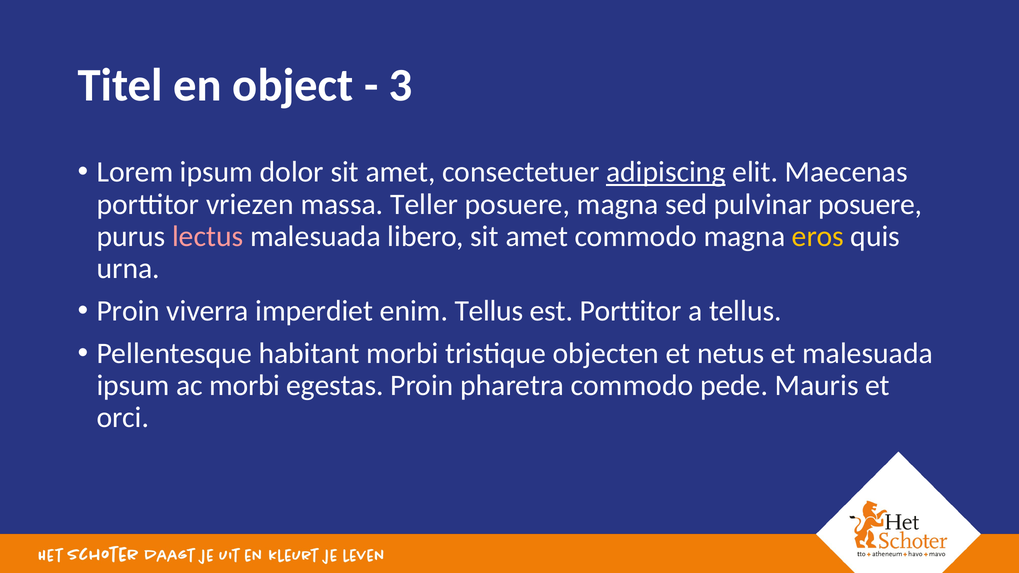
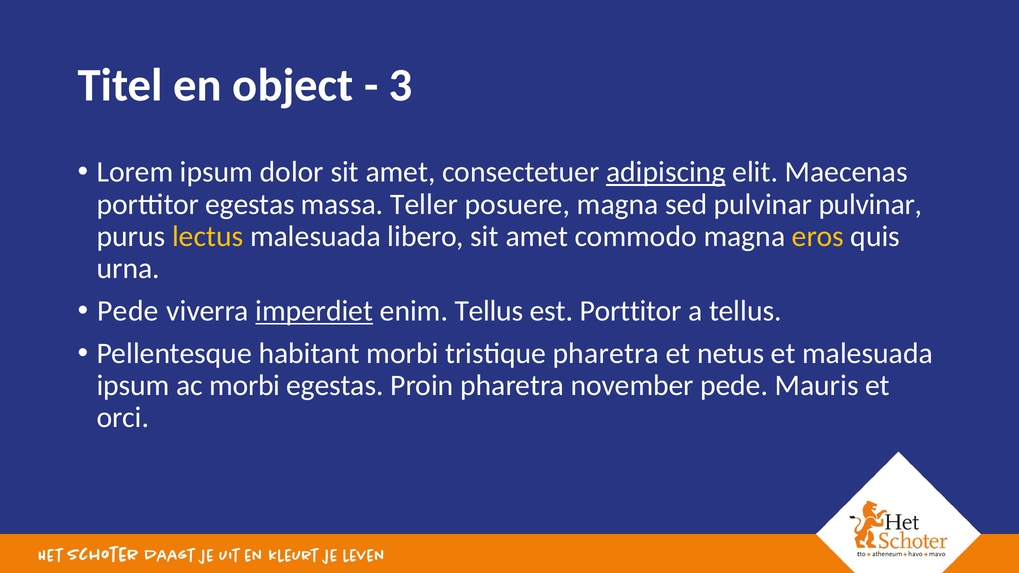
porttitor vriezen: vriezen -> egestas (250, 204)
pulvinar posuere: posuere -> pulvinar (870, 204)
lectus colour: pink -> yellow (208, 236)
Proin: Proin -> Pede (128, 311)
imperdiet underline: none -> present (314, 311)
tristique objecten: objecten -> pharetra (606, 354)
pharetra commodo: commodo -> november (632, 386)
